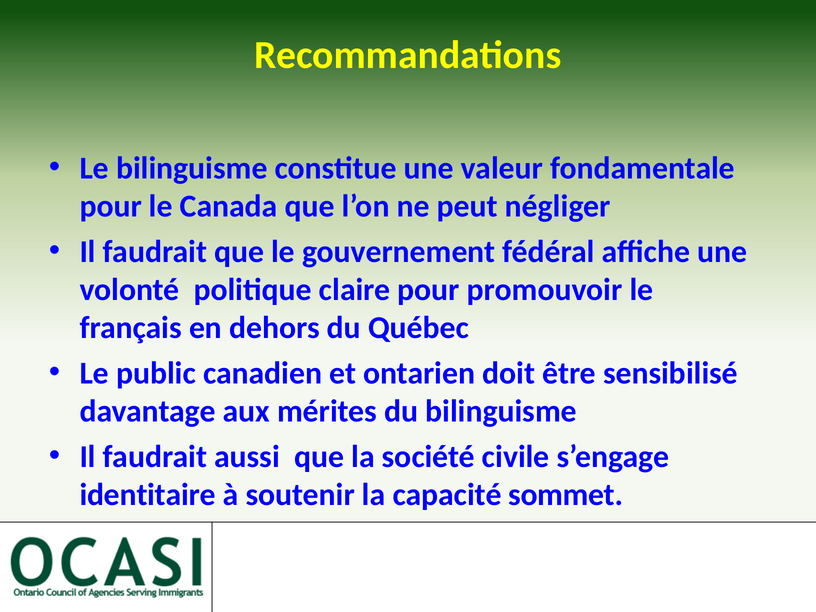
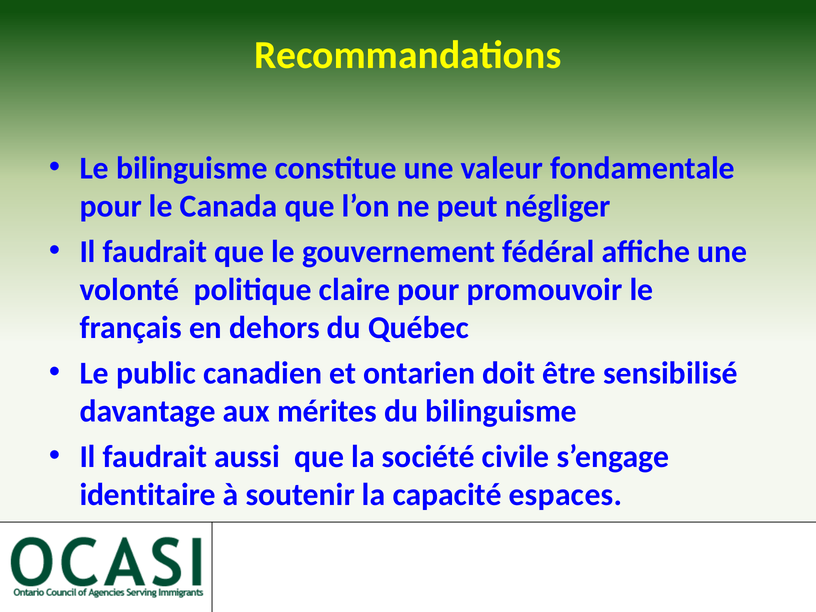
sommet: sommet -> espaces (565, 495)
